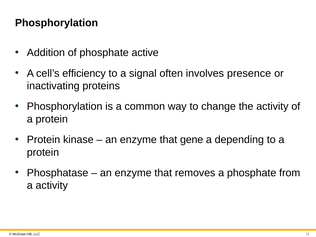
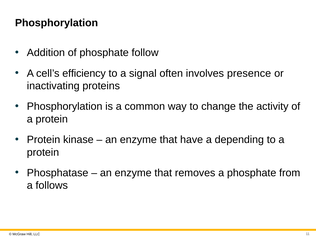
active: active -> follow (145, 53)
gene: gene -> have (192, 140)
a activity: activity -> follows (52, 185)
